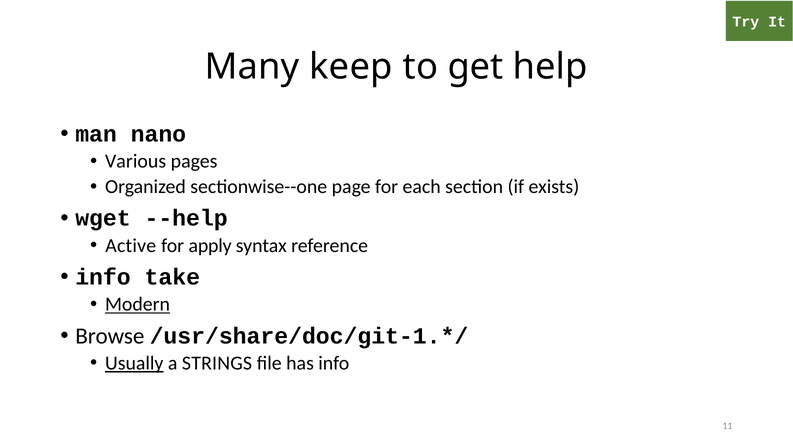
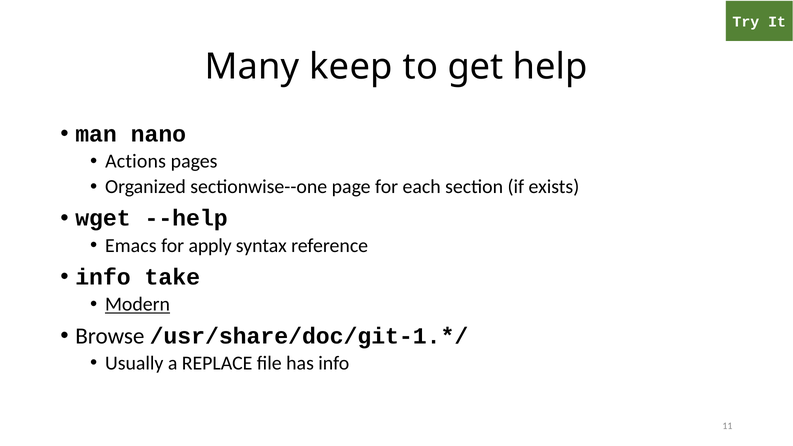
Various: Various -> Actions (136, 161)
Active: Active -> Emacs (131, 246)
Usually underline: present -> none (134, 363)
STRINGS: STRINGS -> REPLACE (217, 363)
